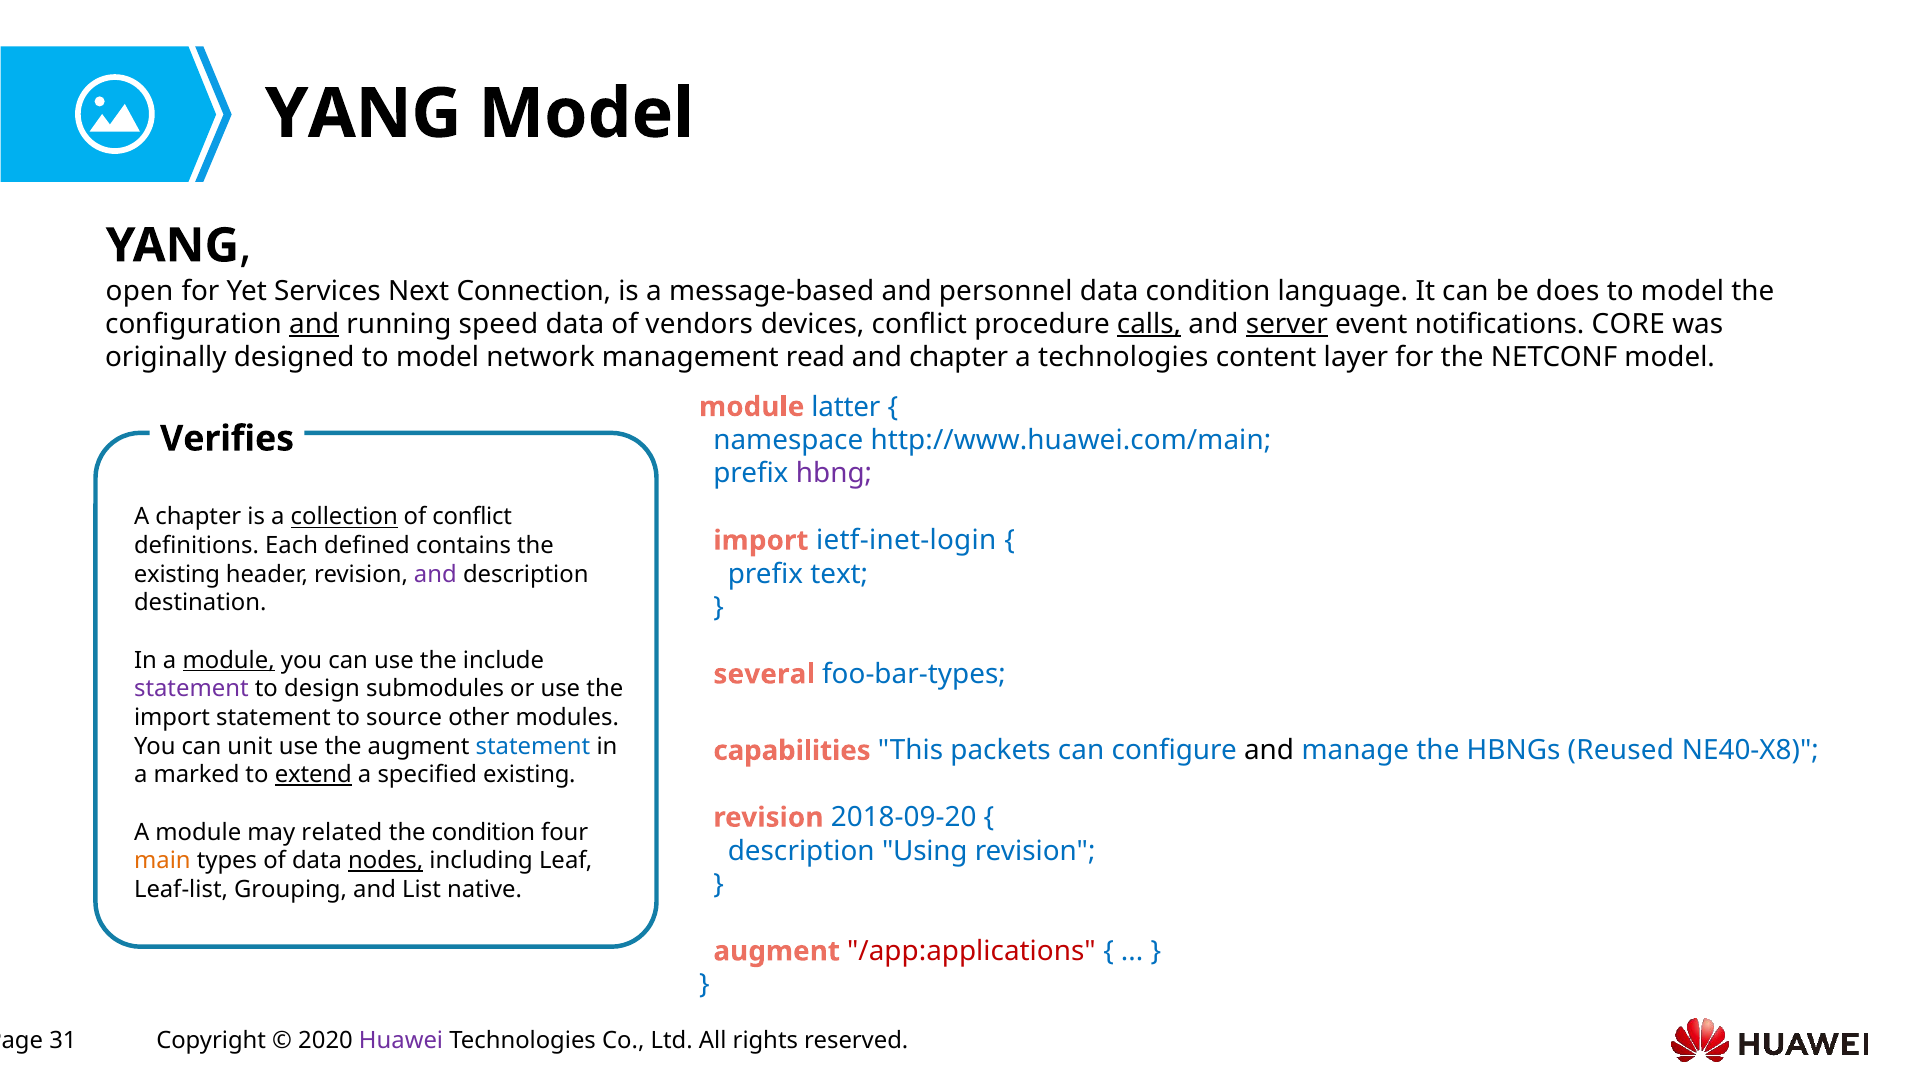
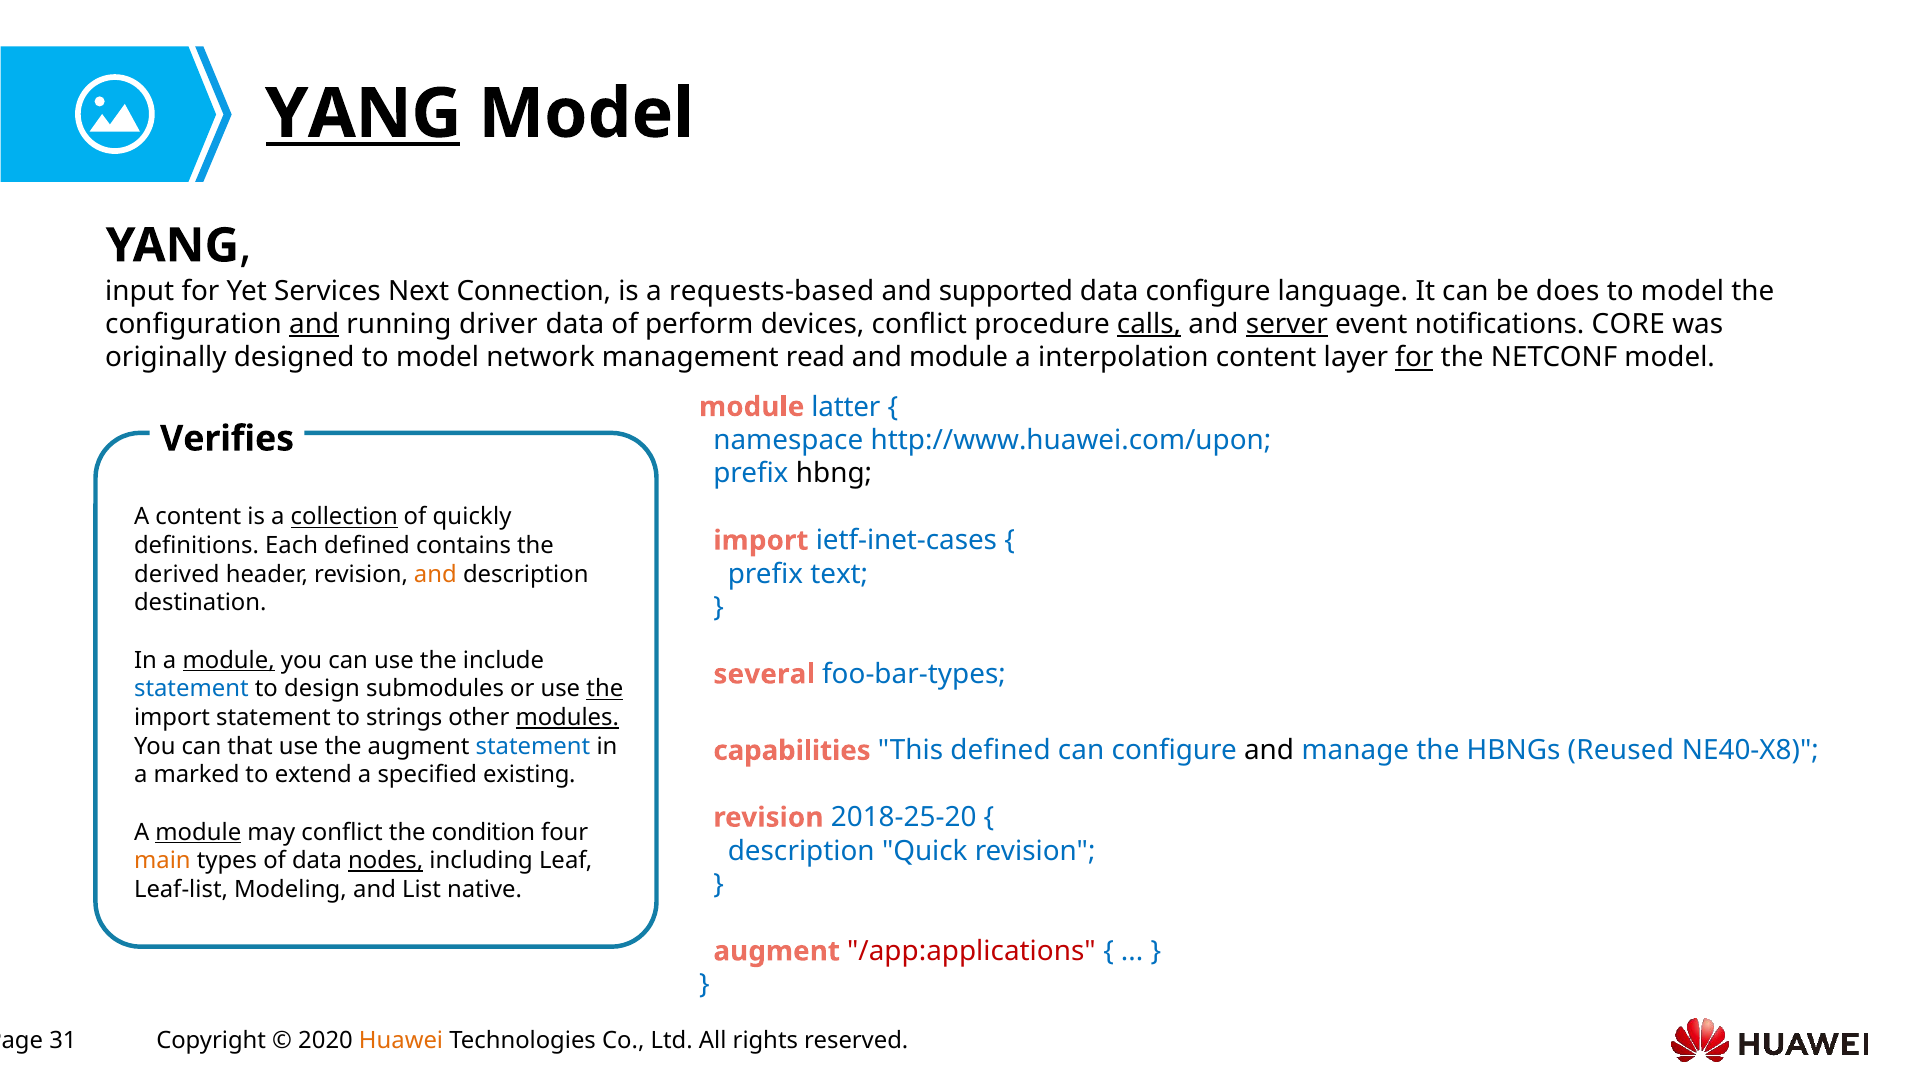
YANG underline: none -> present (363, 114)
open: open -> input (140, 291)
message-based: message-based -> requests-based (772, 291)
personnel: personnel -> supported (1006, 291)
data condition: condition -> configure (1208, 291)
speed: speed -> driver (498, 324)
vendors: vendors -> perform (699, 324)
and chapter: chapter -> module (959, 358)
a technologies: technologies -> interpolation (1123, 358)
for underline: none -> present (1414, 358)
http://www.huawei.com/main: http://www.huawei.com/main -> http://www.huawei.com/upon (1071, 440)
hbng colour: purple -> black (834, 474)
A chapter: chapter -> content (198, 517)
of conflict: conflict -> quickly (472, 517)
ietf-inet-login: ietf-inet-login -> ietf-inet-cases (906, 541)
existing: existing -> derived (177, 575)
and colour: purple -> orange (435, 575)
statement colour: purple -> blue (191, 689)
the underline: none -> present (605, 689)
source: source -> strings (404, 718)
modules underline: none -> present (567, 718)
unit: unit -> that (250, 746)
This packets: packets -> defined (1001, 751)
extend underline: present -> none (313, 775)
2018-09-20: 2018-09-20 -> 2018-25-20 (904, 818)
module underline: none -> present (198, 832)
may related: related -> conflict (342, 832)
Using: Using -> Quick (925, 851)
Grouping: Grouping -> Modeling (290, 890)
Huawei colour: purple -> orange (401, 1041)
